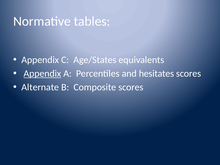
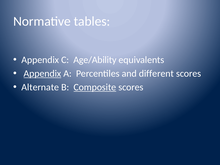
Age/States: Age/States -> Age/Ability (95, 60)
hesitates: hesitates -> different (156, 74)
Composite underline: none -> present (95, 87)
